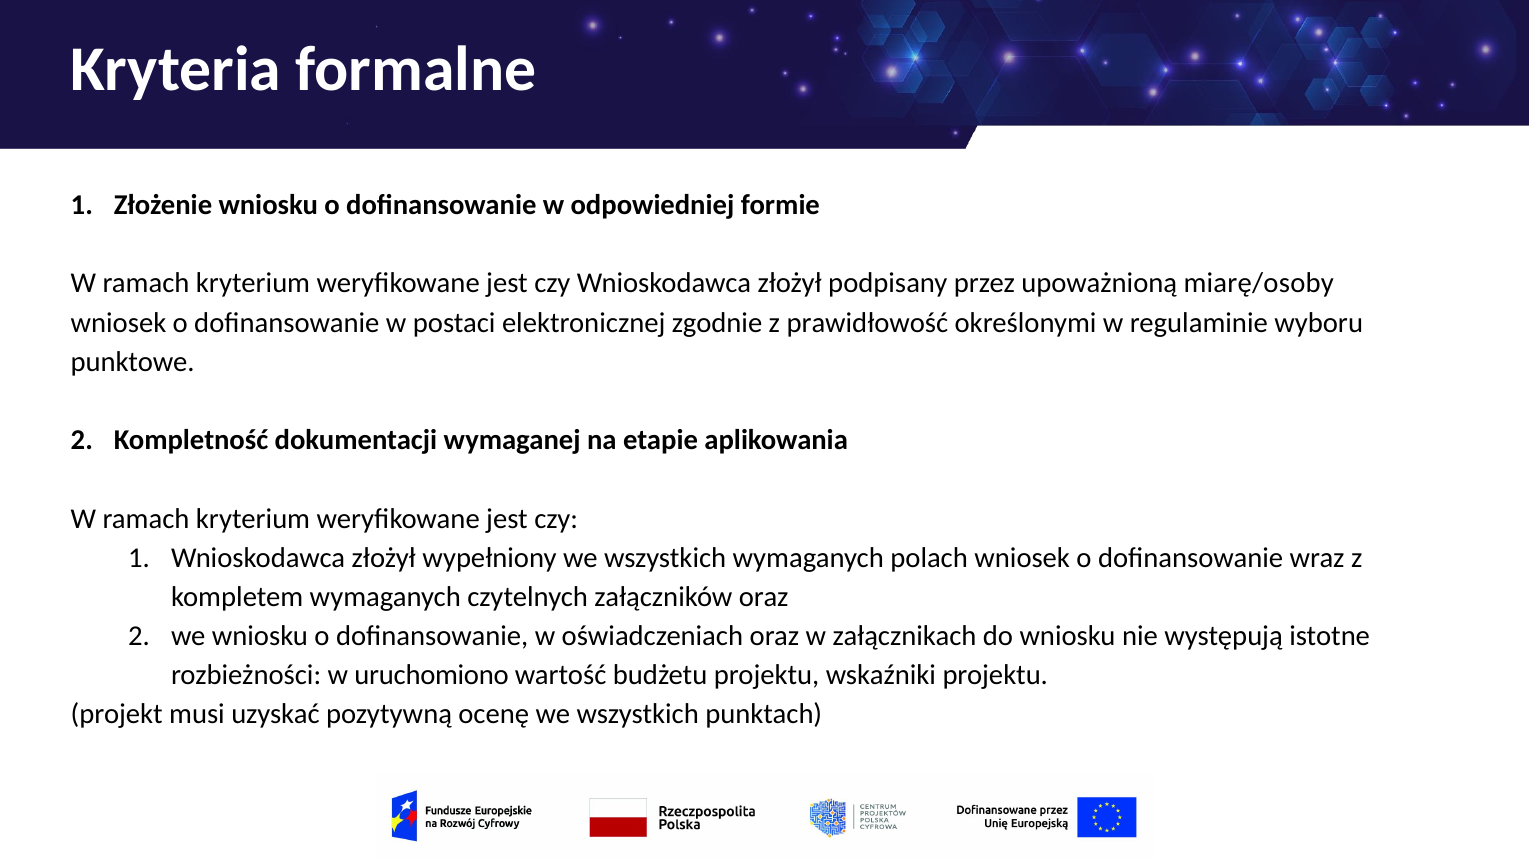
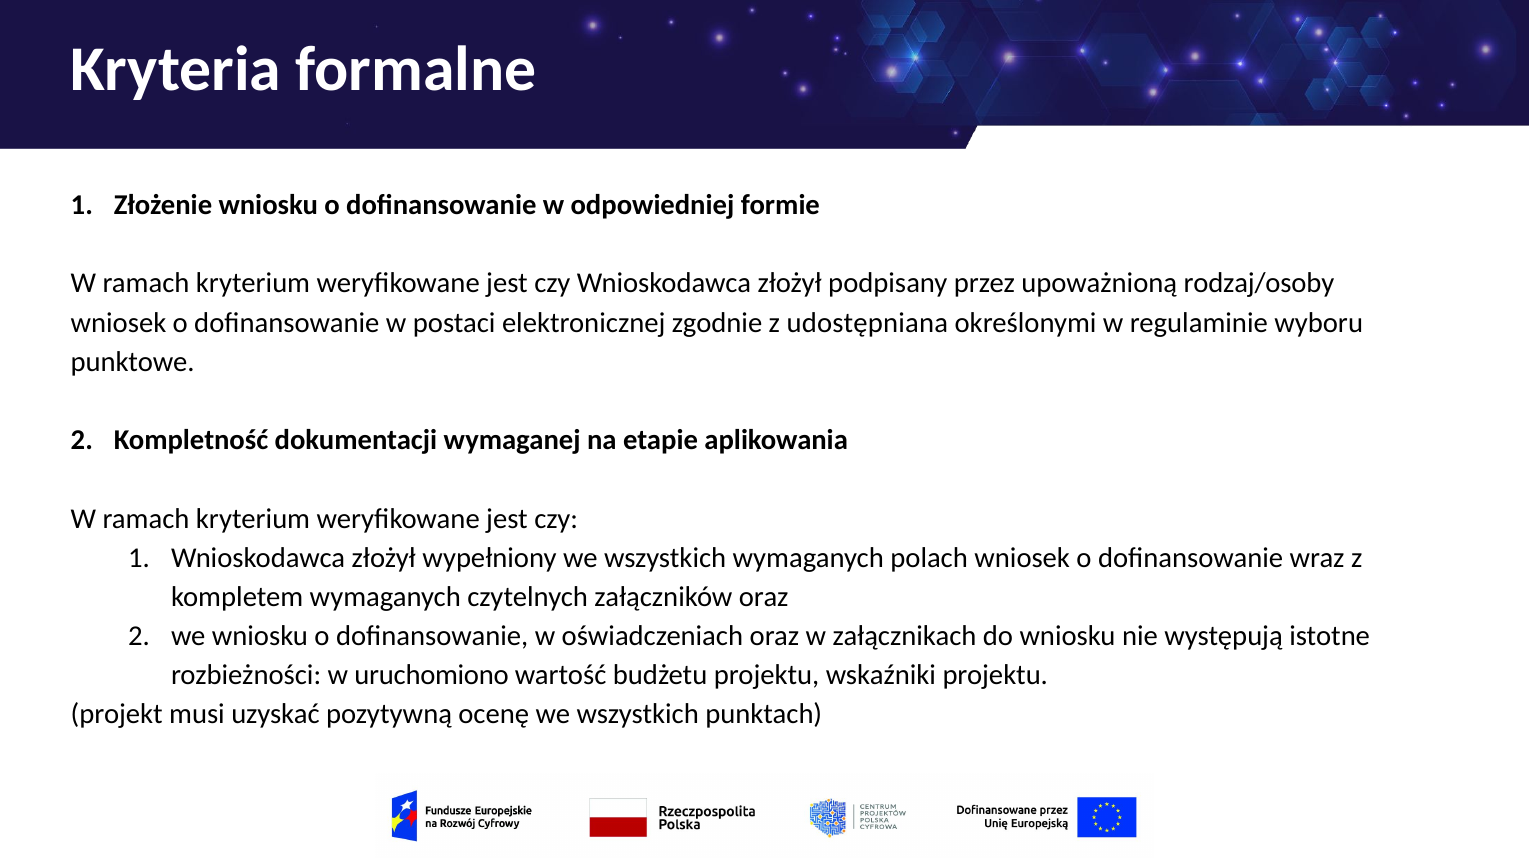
miarę/osoby: miarę/osoby -> rodzaj/osoby (1259, 283)
prawidłowość: prawidłowość -> udostępniana (867, 323)
